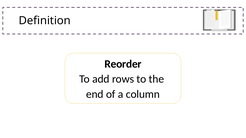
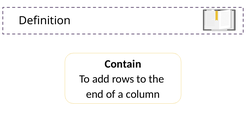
Reorder: Reorder -> Contain (123, 64)
